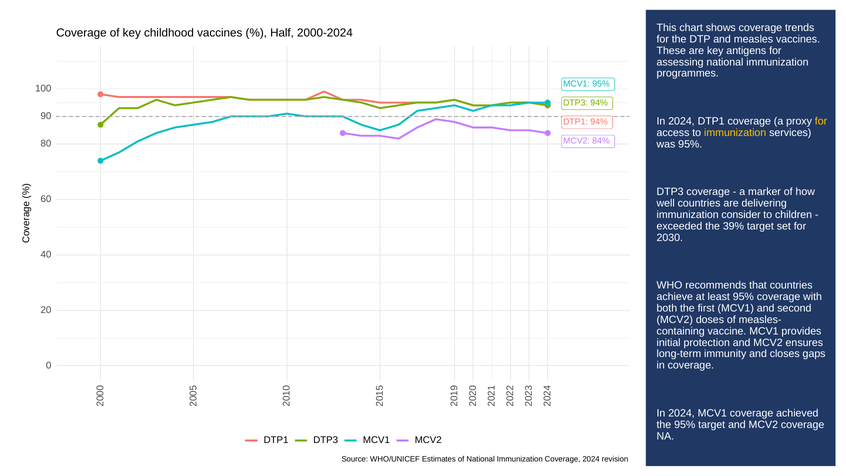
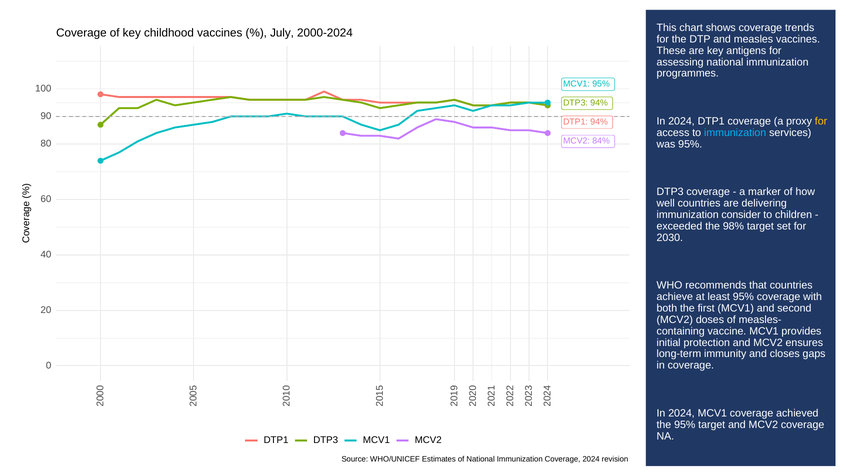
Half: Half -> July (282, 33)
immunization colour: yellow -> light blue (735, 133)
39%: 39% -> 98% (733, 226)
